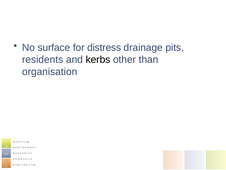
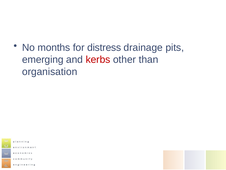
surface: surface -> months (54, 47)
residents: residents -> emerging (43, 59)
kerbs colour: black -> red (98, 59)
